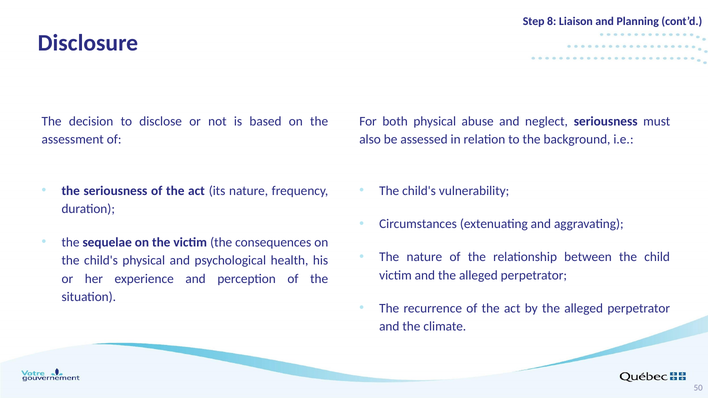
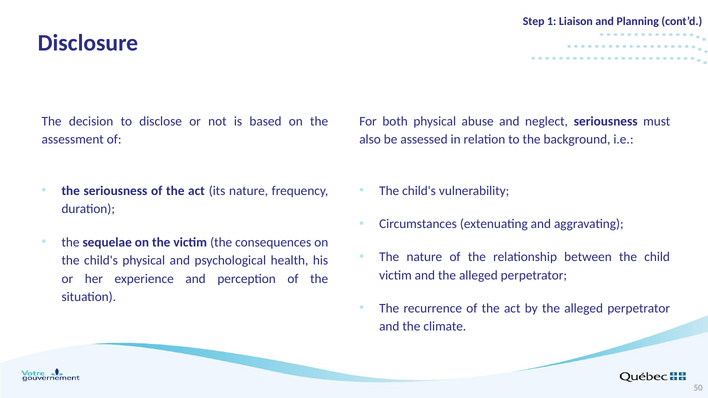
8: 8 -> 1 (552, 21)
